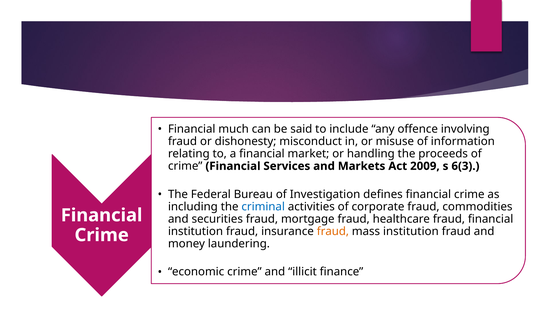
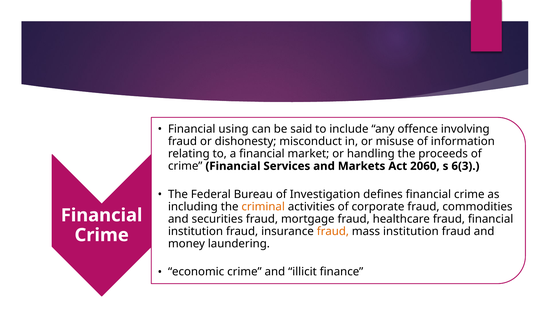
much: much -> using (234, 129)
2009: 2009 -> 2060 (425, 166)
criminal colour: blue -> orange (263, 207)
